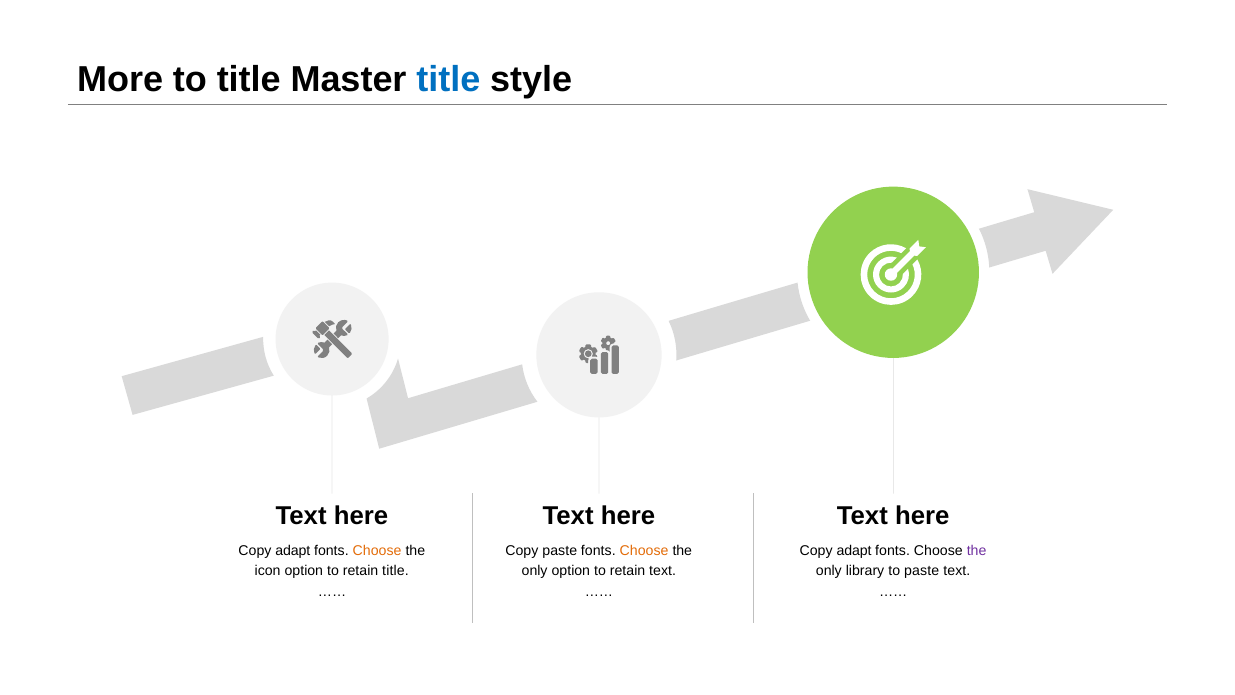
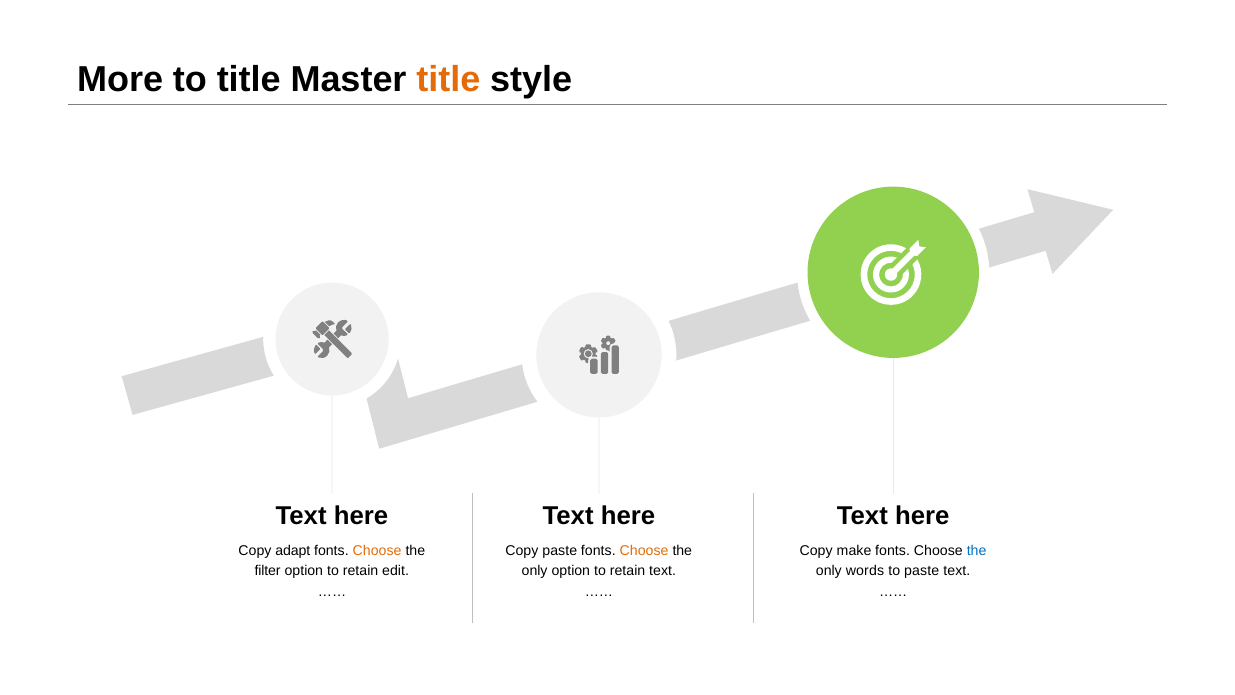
title colour: blue -> orange (448, 80)
adapt: adapt -> make (854, 550)
the colour: purple -> blue (977, 550)
icon: icon -> filter (268, 571)
retain title: title -> edit (396, 571)
library: library -> words (865, 571)
